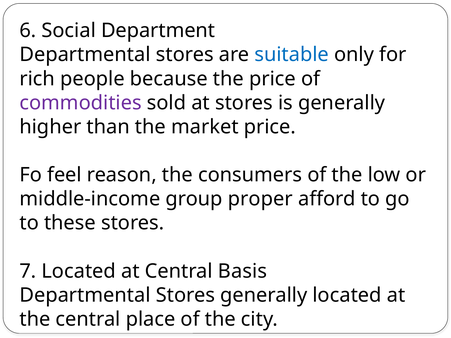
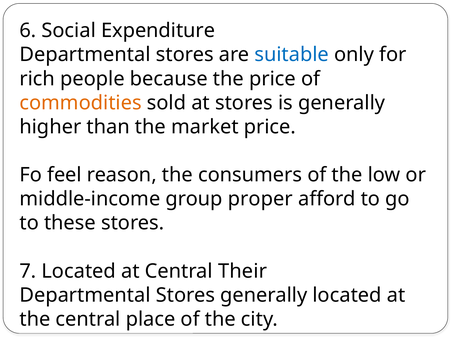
Department: Department -> Expenditure (158, 31)
commodities colour: purple -> orange (81, 103)
Basis: Basis -> Their (243, 271)
